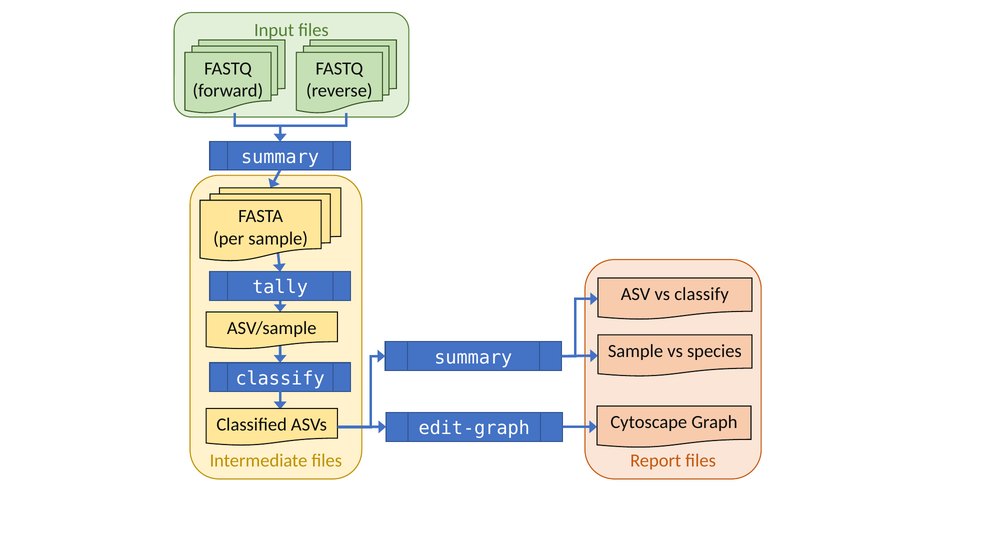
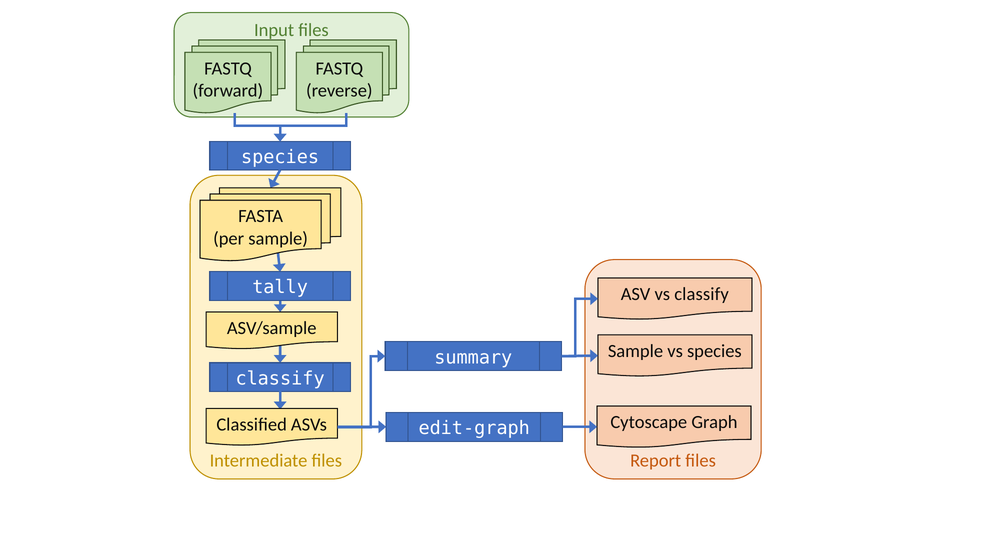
summary: summary -> species (280, 157)
